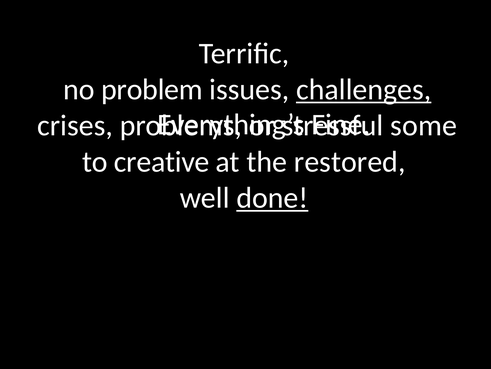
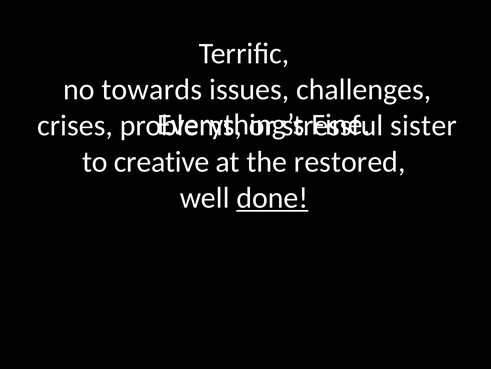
problem: problem -> towards (152, 89)
challenges underline: present -> none (364, 89)
some: some -> sister (424, 125)
